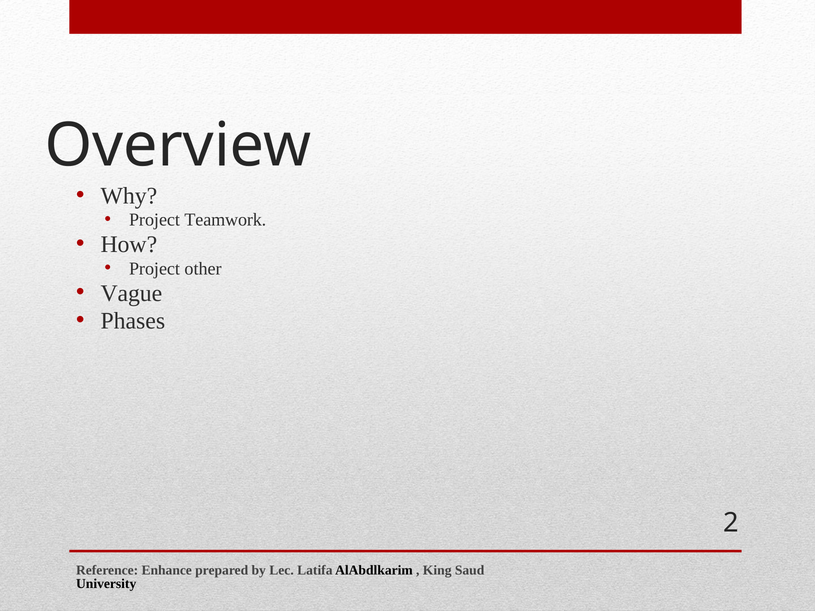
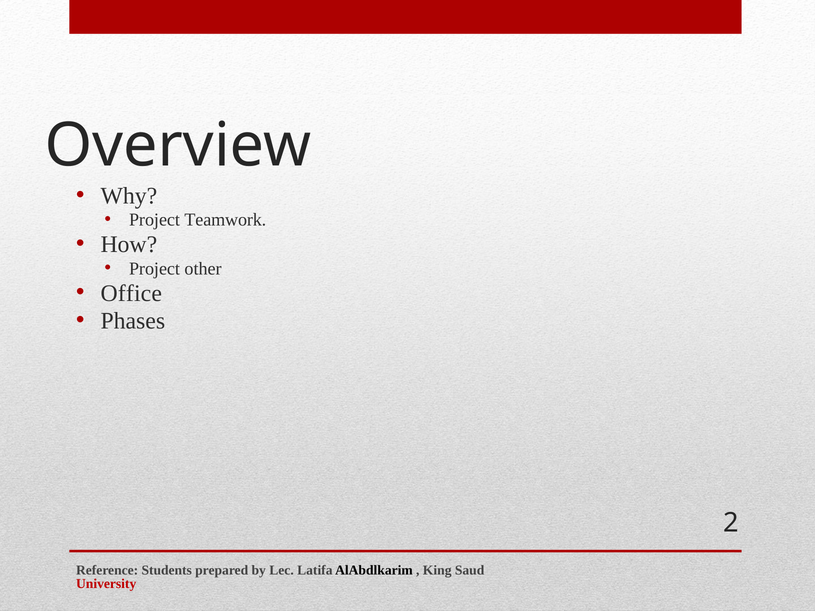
Vague: Vague -> Office (131, 293)
Enhance: Enhance -> Students (167, 571)
University colour: black -> red (106, 584)
